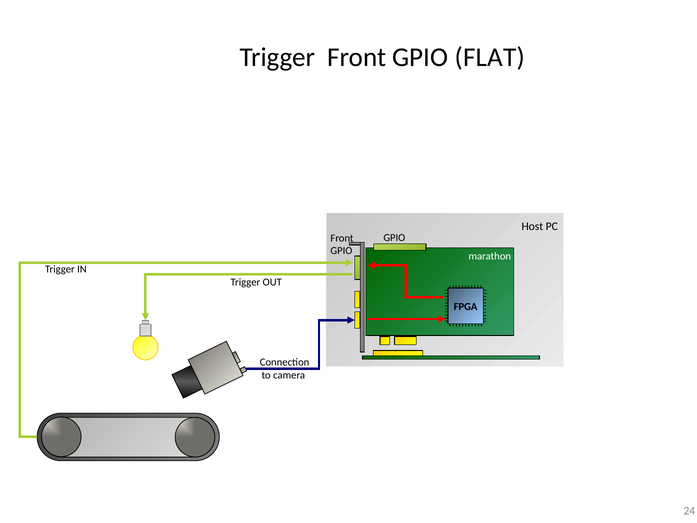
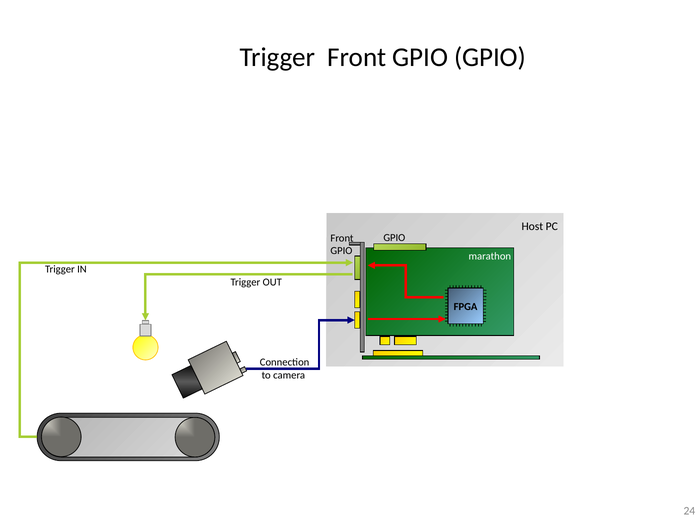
GPIO FLAT: FLAT -> GPIO (490, 57)
